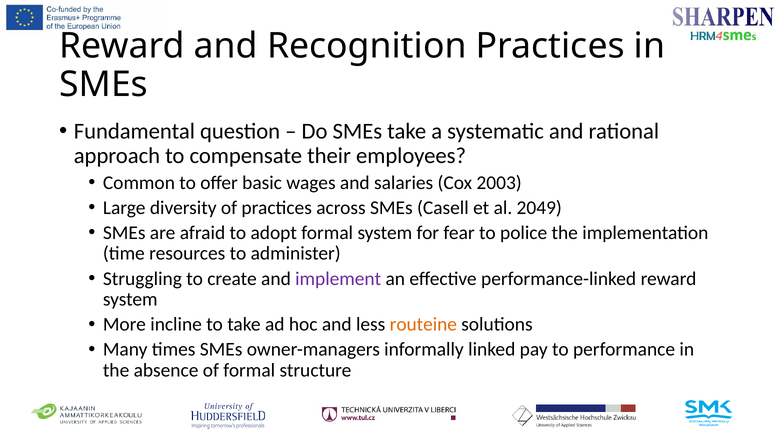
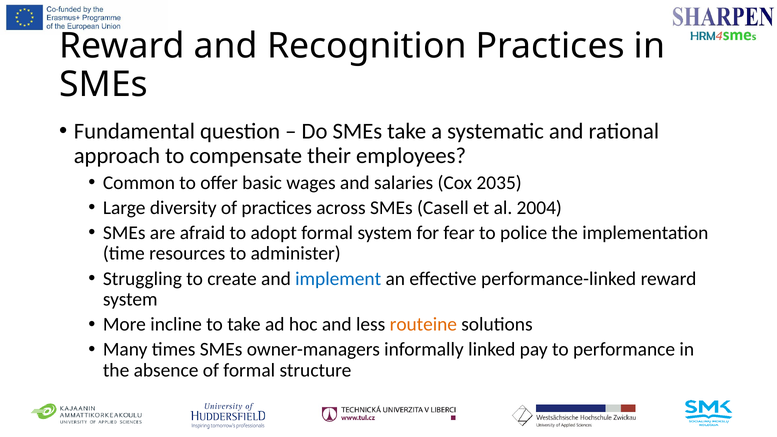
2003: 2003 -> 2035 (499, 183)
2049: 2049 -> 2004 (539, 208)
implement colour: purple -> blue (338, 279)
